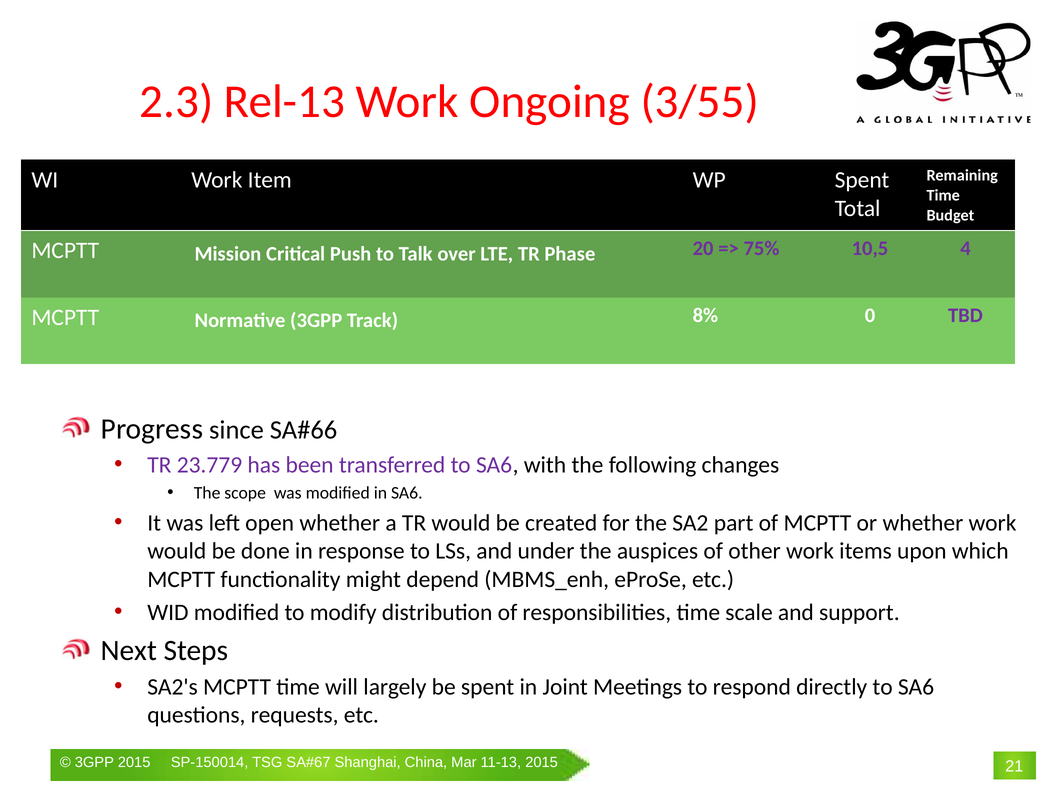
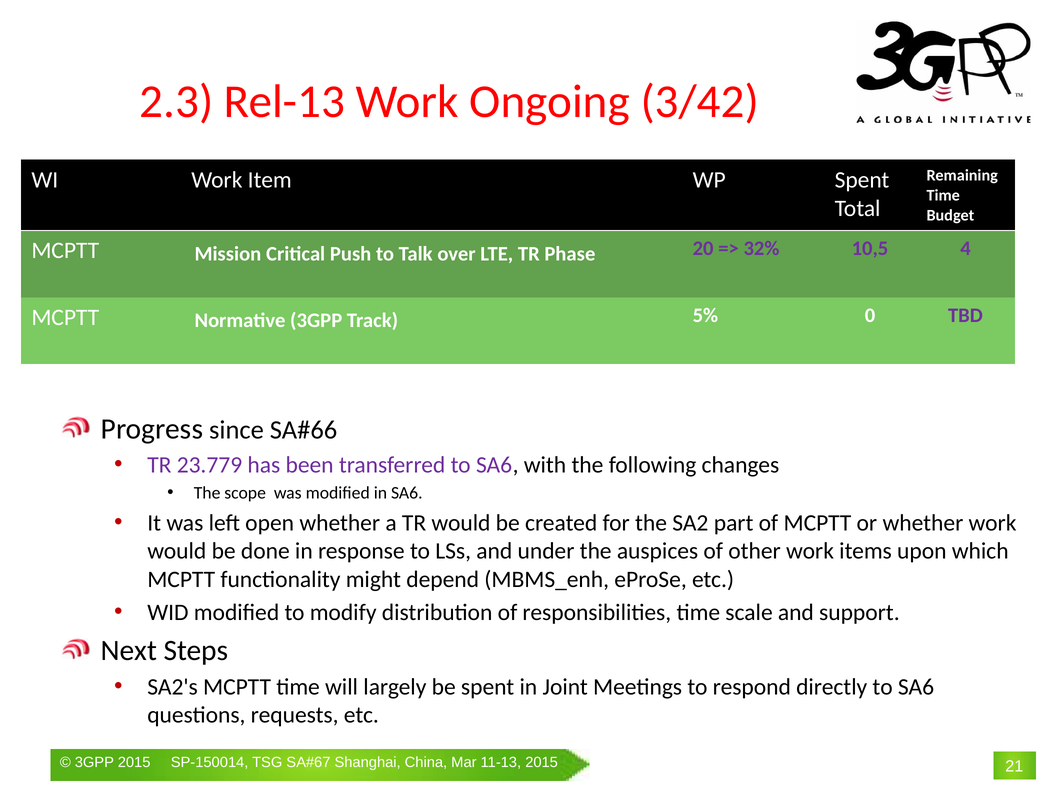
3/55: 3/55 -> 3/42 (700, 101)
75%: 75% -> 32% (762, 248)
8%: 8% -> 5% (705, 315)
